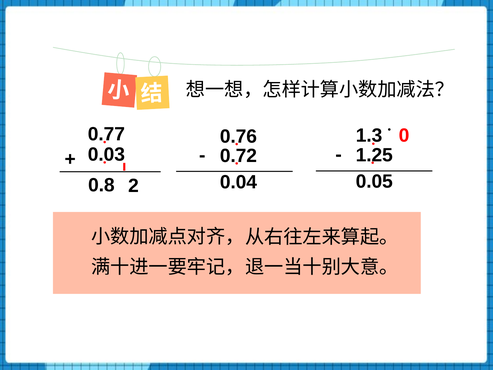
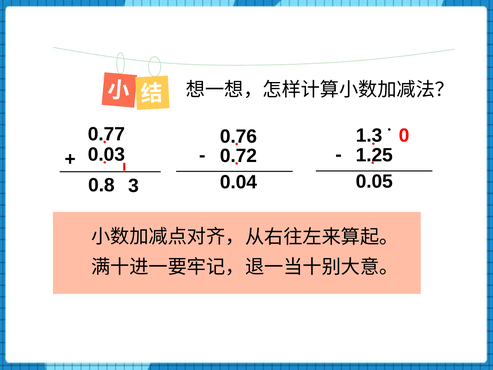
2: 2 -> 3 (133, 186)
